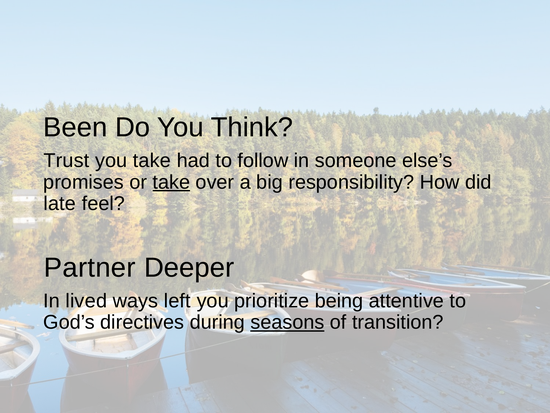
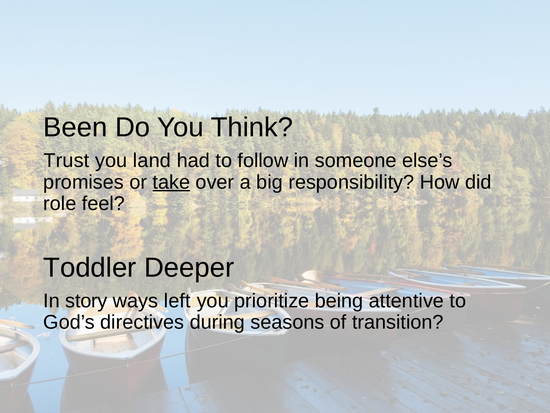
you take: take -> land (152, 161)
late: late -> role (60, 203)
Partner: Partner -> Toddler (90, 267)
lived: lived -> story (86, 301)
seasons underline: present -> none (287, 322)
